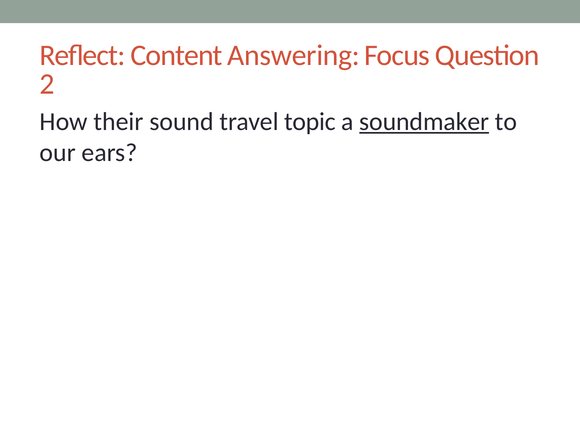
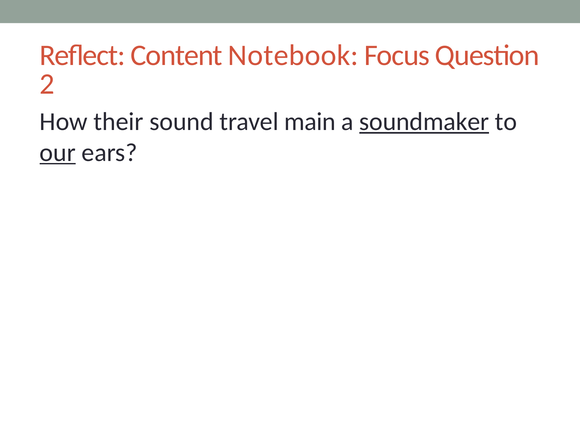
Answering: Answering -> Notebook (293, 55)
topic: topic -> main (310, 122)
our underline: none -> present (58, 153)
